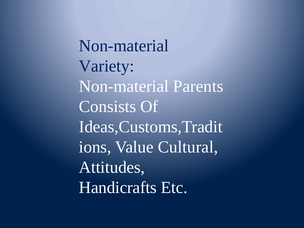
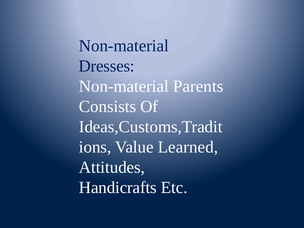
Variety: Variety -> Dresses (107, 66)
Cultural: Cultural -> Learned (188, 147)
